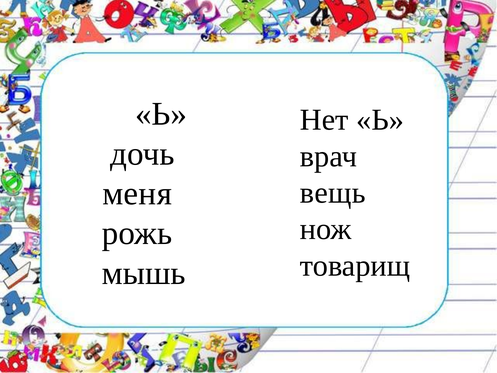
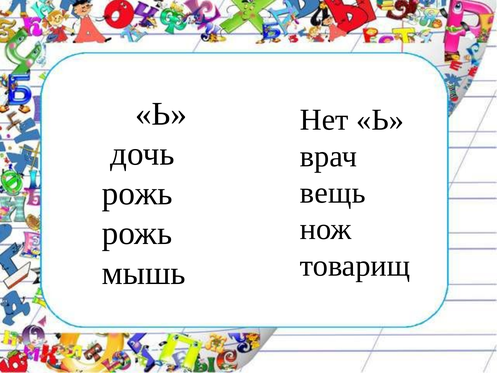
меня: меня -> рожь (137, 193)
